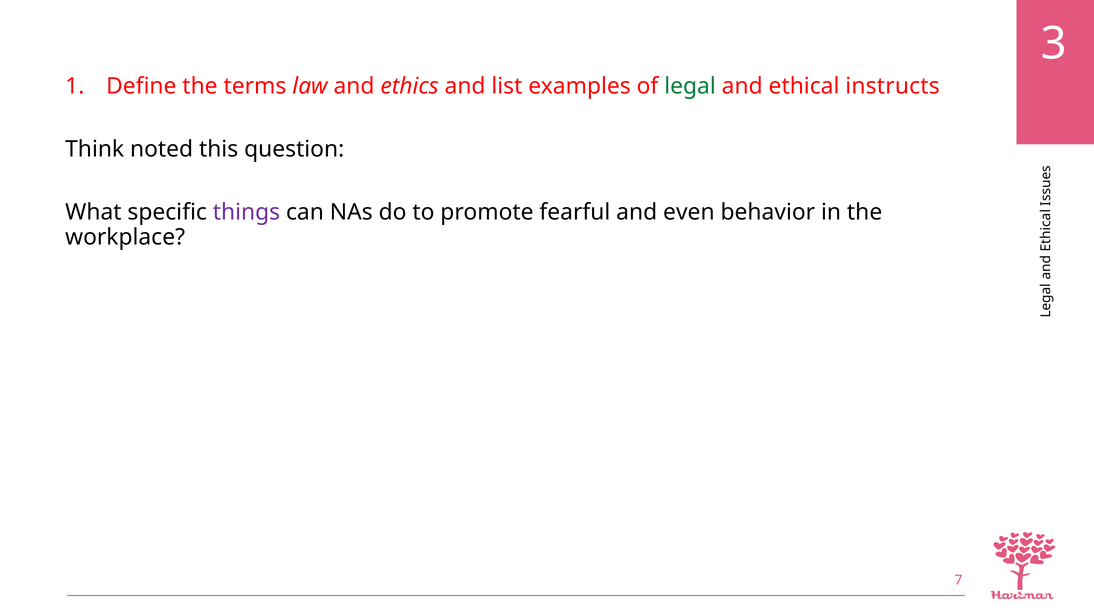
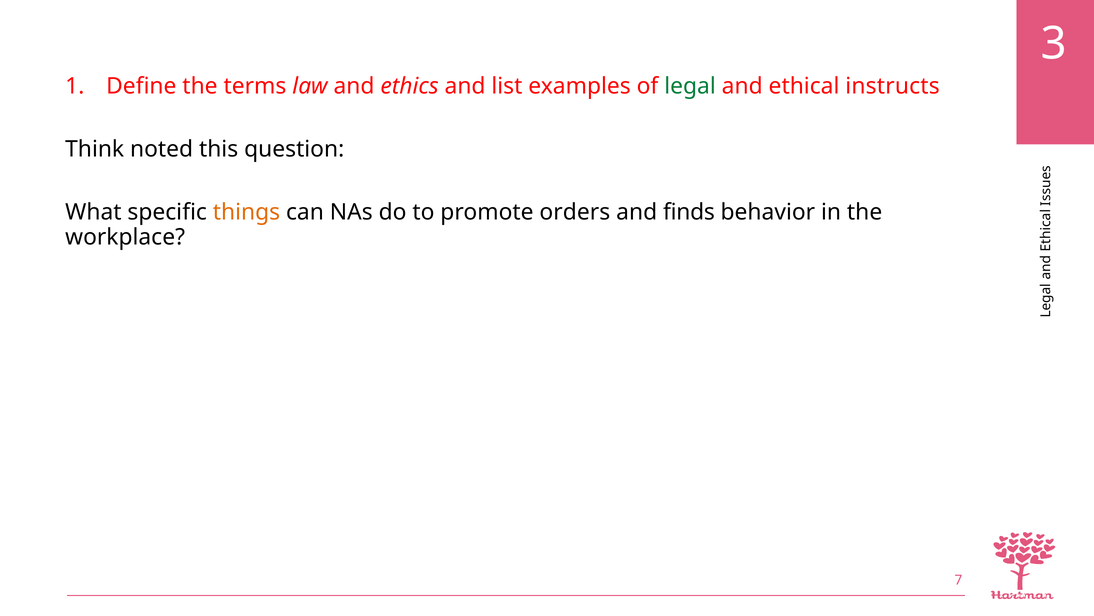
things colour: purple -> orange (246, 212)
fearful: fearful -> orders (575, 212)
even: even -> finds (689, 212)
